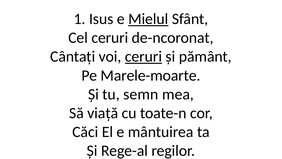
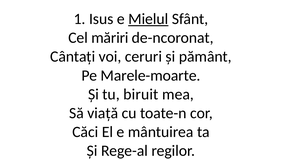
Cel ceruri: ceruri -> măriri (110, 38)
ceruri underline: present -> none (143, 56)
semn: semn -> biruit (141, 94)
